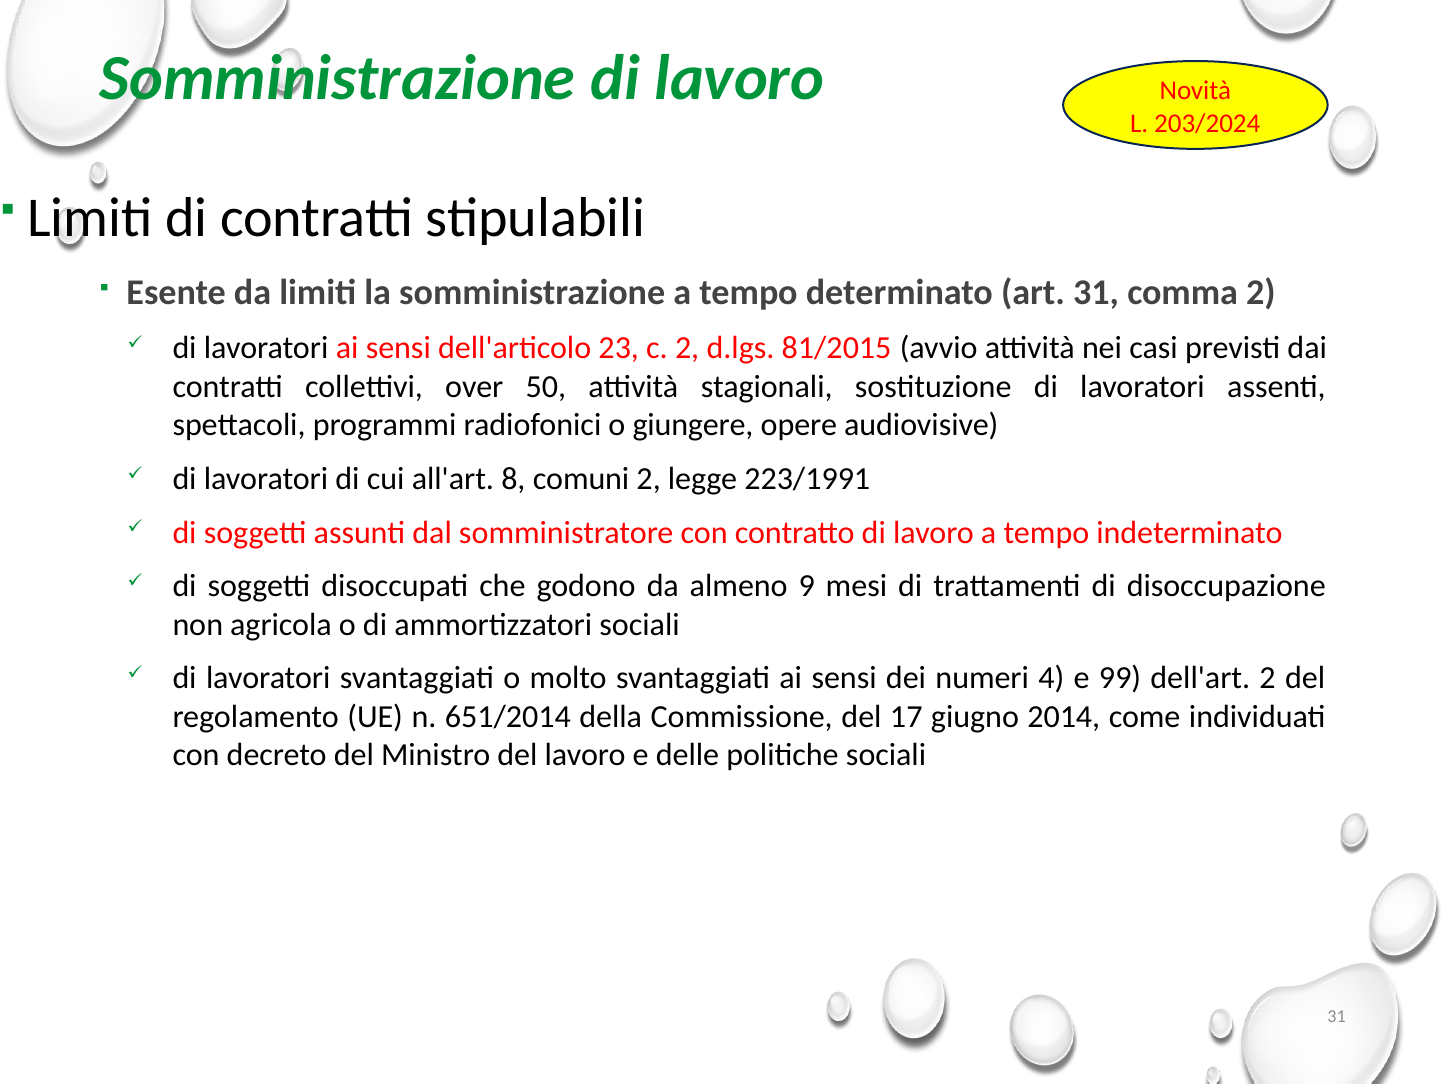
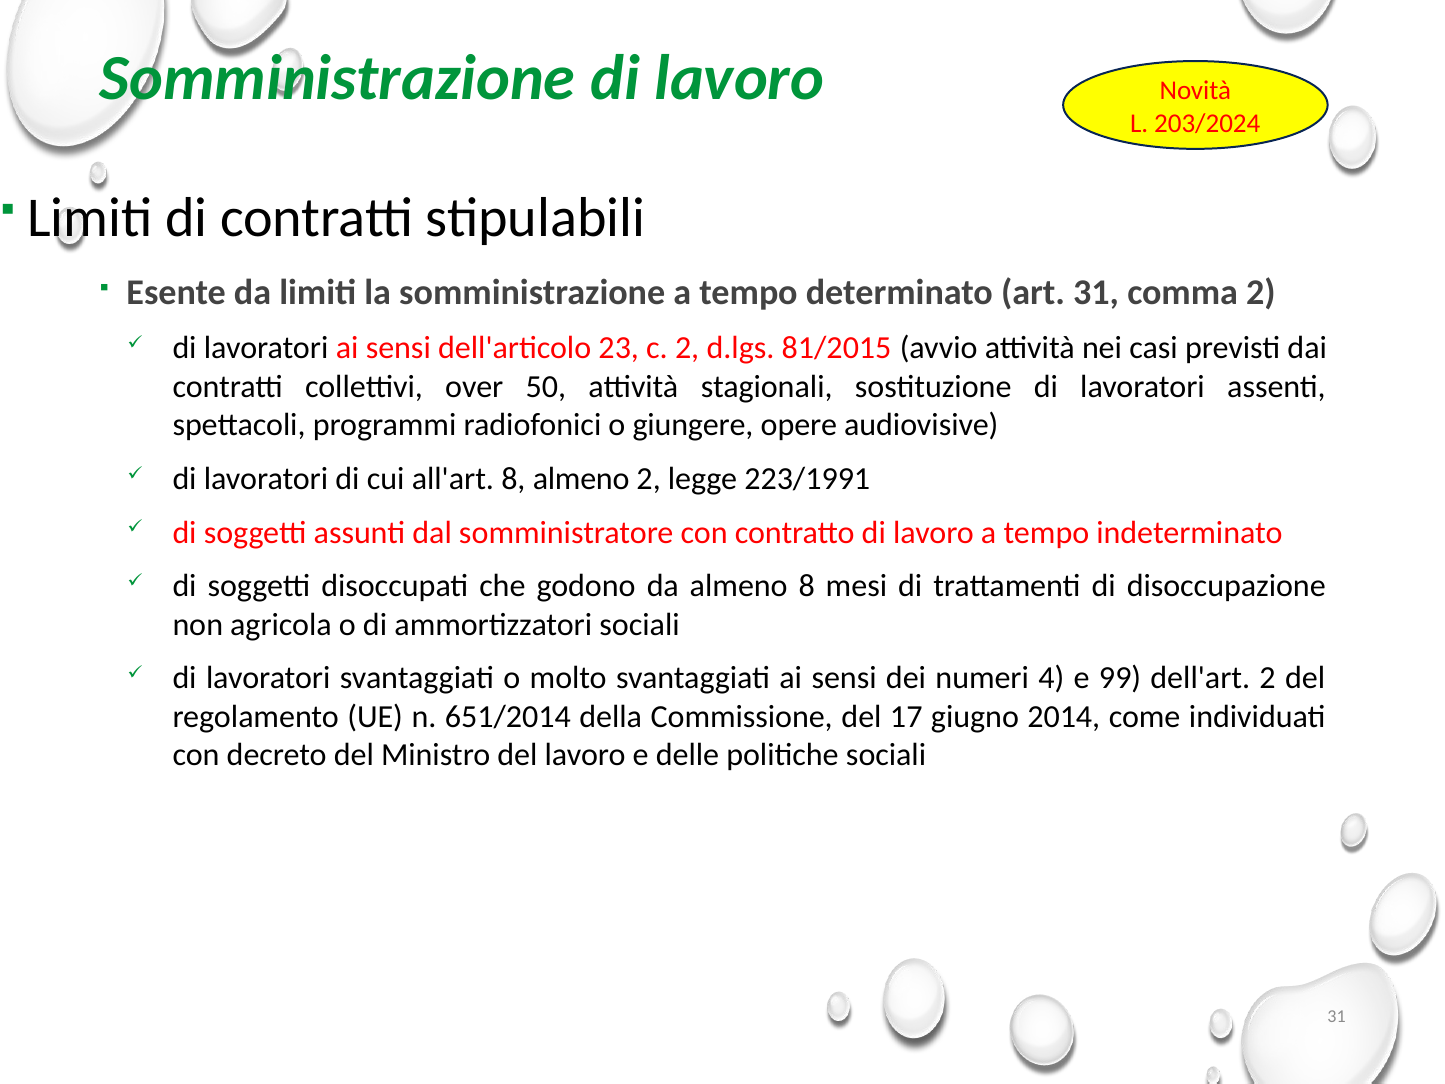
8 comuni: comuni -> almeno (581, 479)
almeno 9: 9 -> 8 (807, 586)
